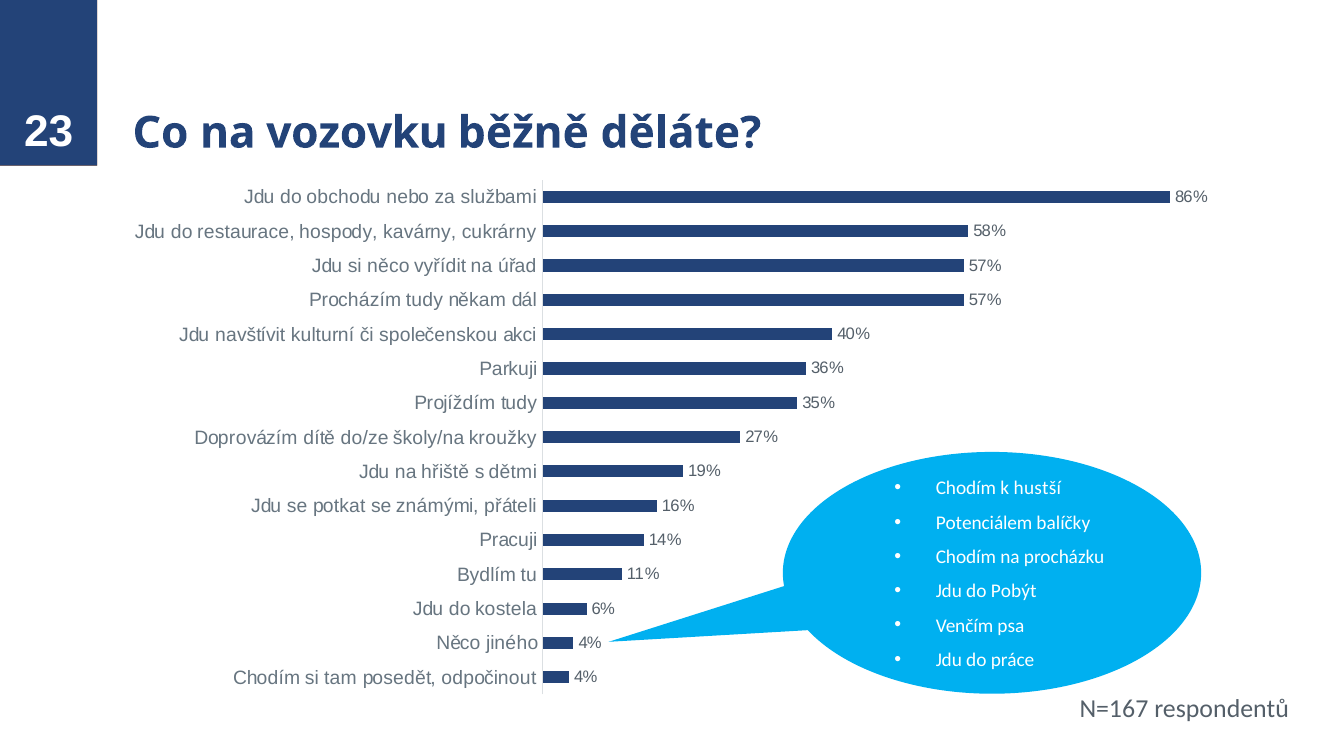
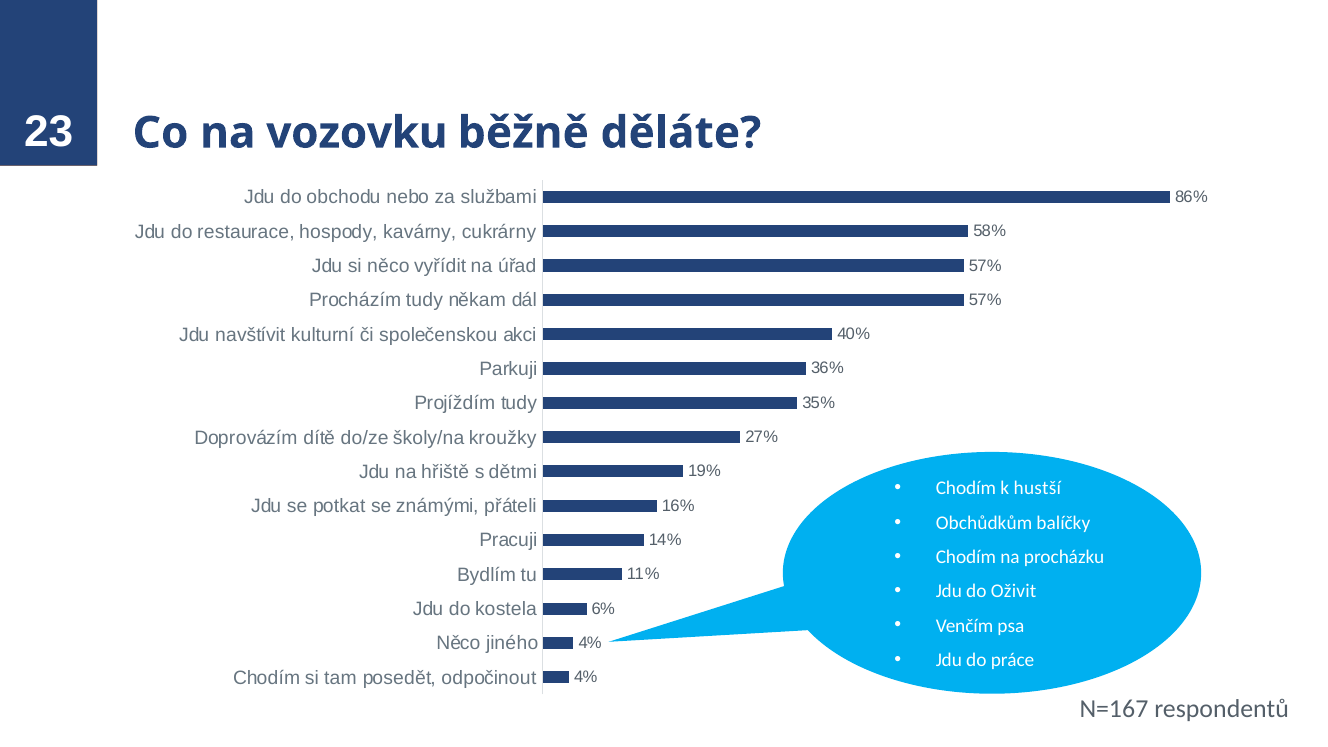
Potenciálem: Potenciálem -> Obchůdkům (984, 523)
Pobýt: Pobýt -> Oživit (1014, 591)
